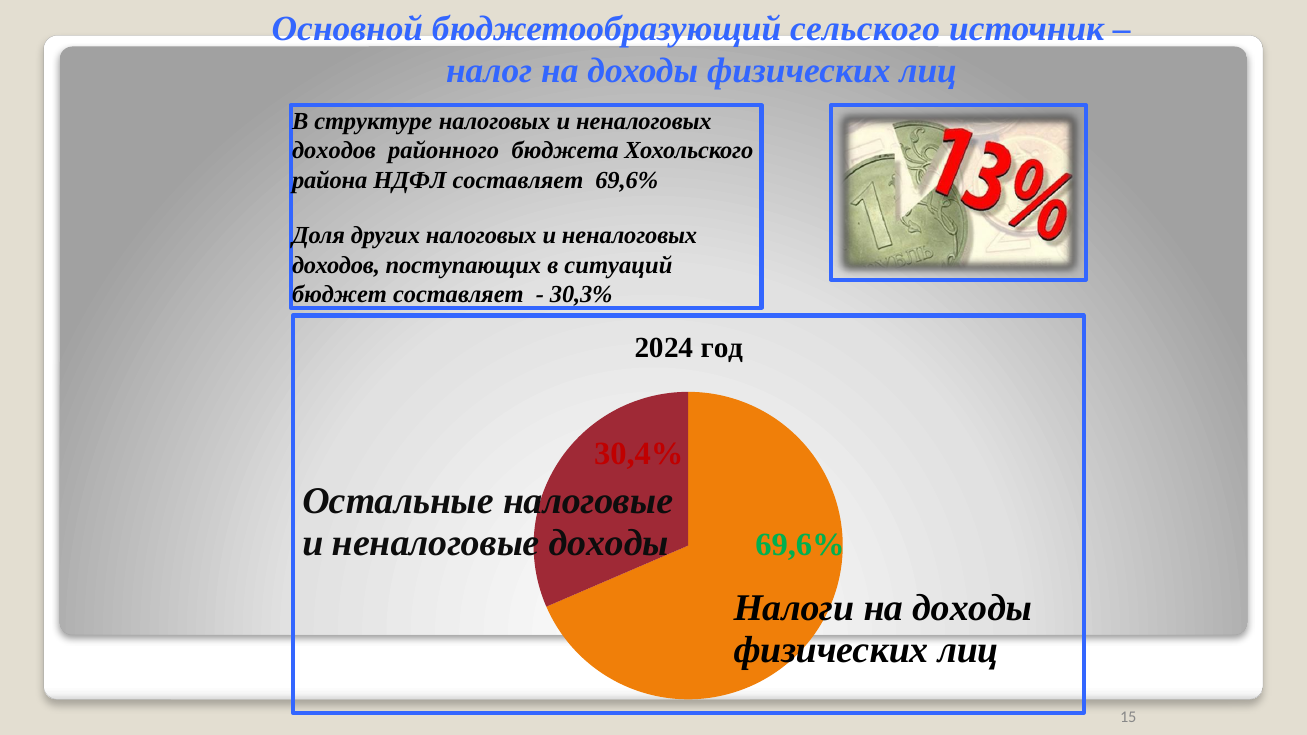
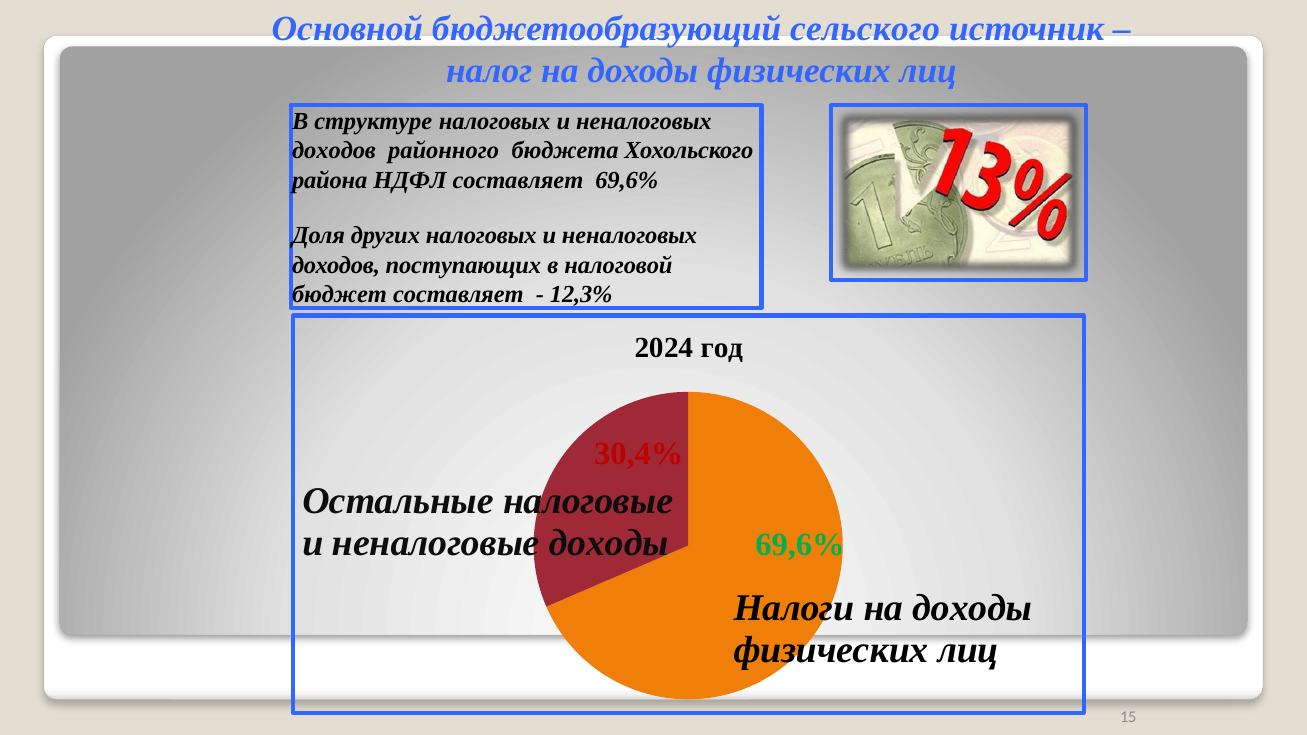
ситуаций: ситуаций -> налоговой (619, 265)
30,3%: 30,3% -> 12,3% (581, 295)
